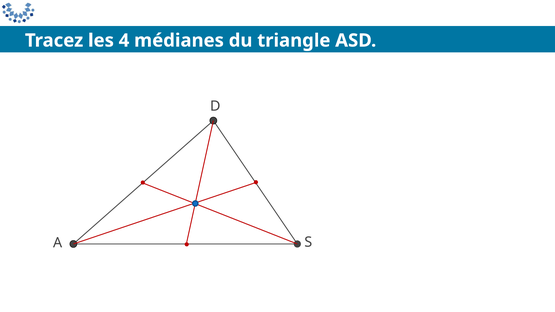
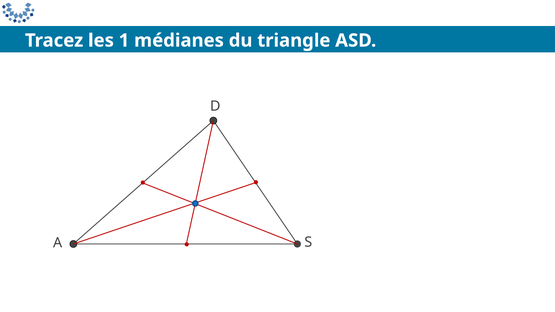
4: 4 -> 1 (124, 41)
